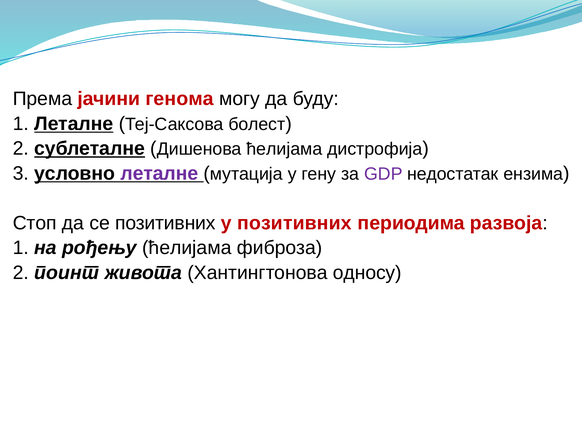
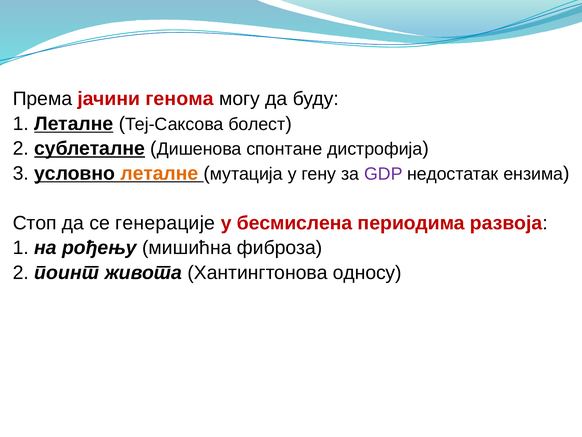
Дишенова ћелијама: ћелијама -> спонтане (284, 149)
леталне colour: purple -> orange (159, 173)
се позитивних: позитивних -> генерације (165, 223)
у позитивних: позитивних -> бесмислена (295, 223)
рођењу ћелијама: ћелијама -> мишићна (187, 248)
